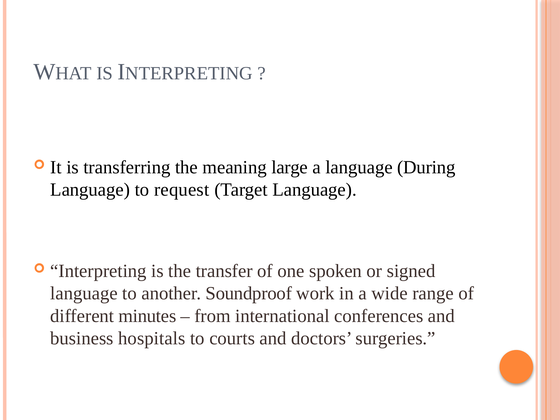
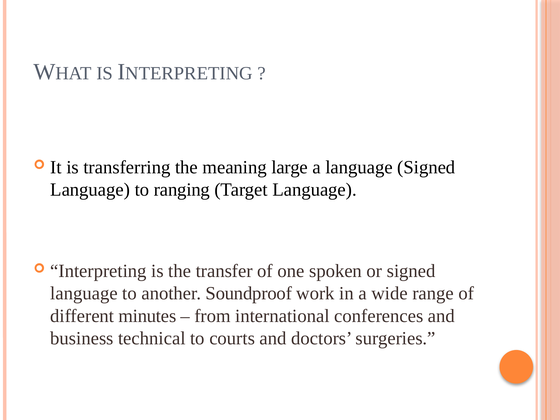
language During: During -> Signed (426, 167)
request: request -> ranging (182, 190)
hospitals: hospitals -> technical (152, 338)
